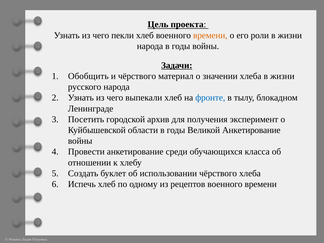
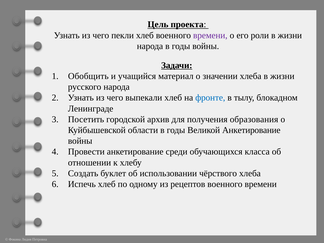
времени colour: orange -> purple (210, 35)
и чёрствого: чёрствого -> учащийся (137, 76)
эксперимент: эксперимент -> образования (254, 119)
